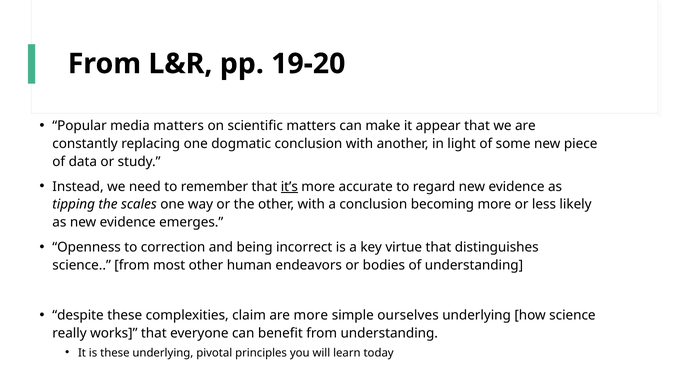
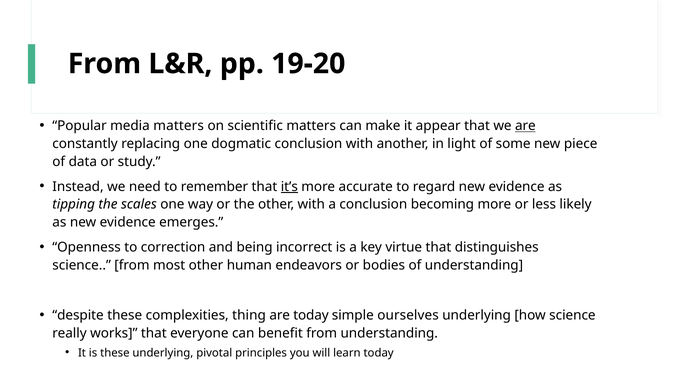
are underline: none -> present (525, 126)
claim: claim -> thing (249, 315)
are more: more -> today (311, 315)
